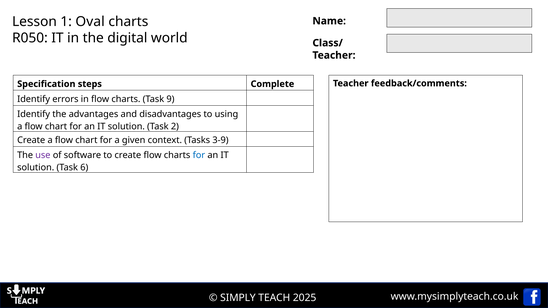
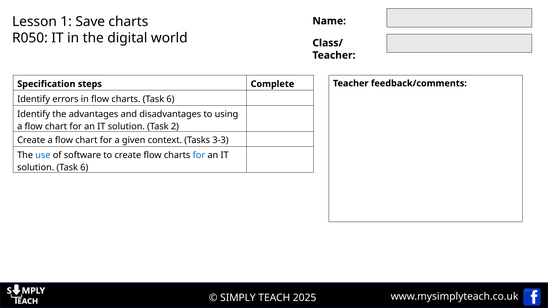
Oval: Oval -> Save (90, 22)
charts Task 9: 9 -> 6 (170, 99)
3-9: 3-9 -> 3-3 (220, 140)
use colour: purple -> blue (43, 155)
